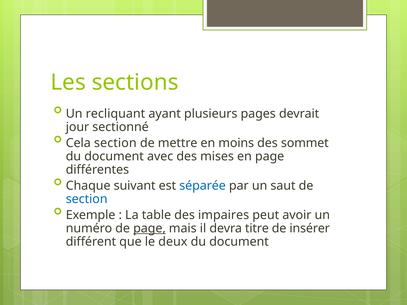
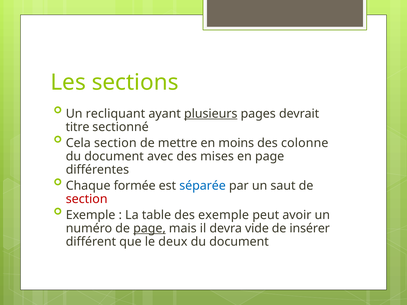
plusieurs underline: none -> present (211, 114)
jour: jour -> titre (78, 127)
sommet: sommet -> colonne (305, 143)
suivant: suivant -> formée (135, 186)
section colour: blue -> red (87, 199)
des impaires: impaires -> exemple (224, 215)
titre: titre -> vide (257, 229)
